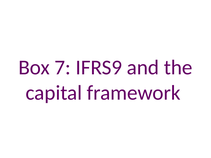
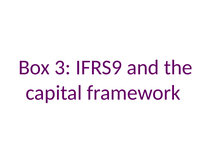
7: 7 -> 3 (63, 68)
